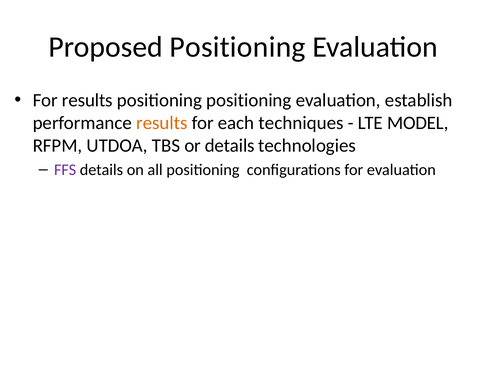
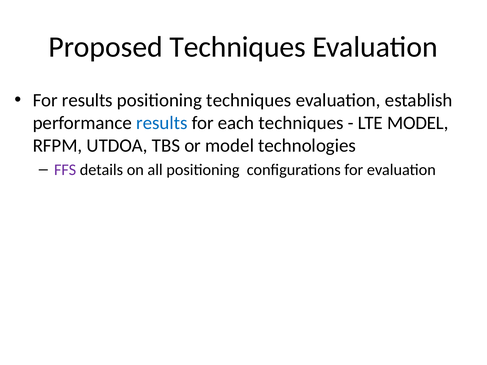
Proposed Positioning: Positioning -> Techniques (238, 47)
positioning positioning: positioning -> techniques (249, 100)
results colour: orange -> blue (162, 123)
or details: details -> model (230, 146)
